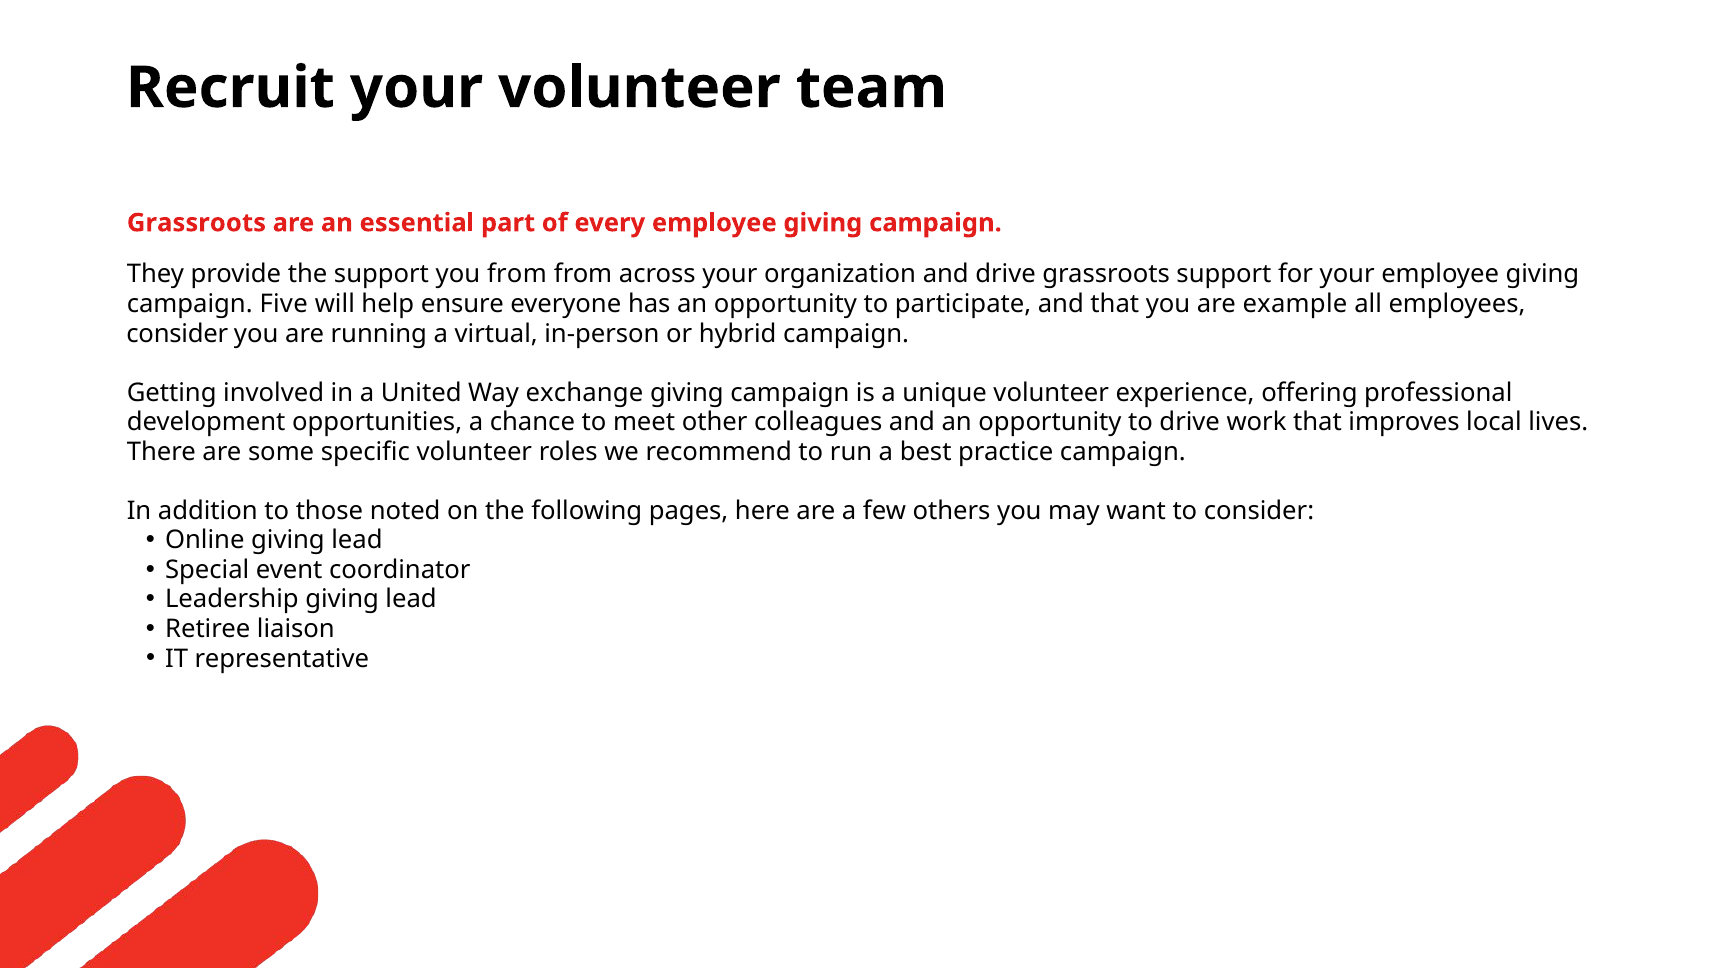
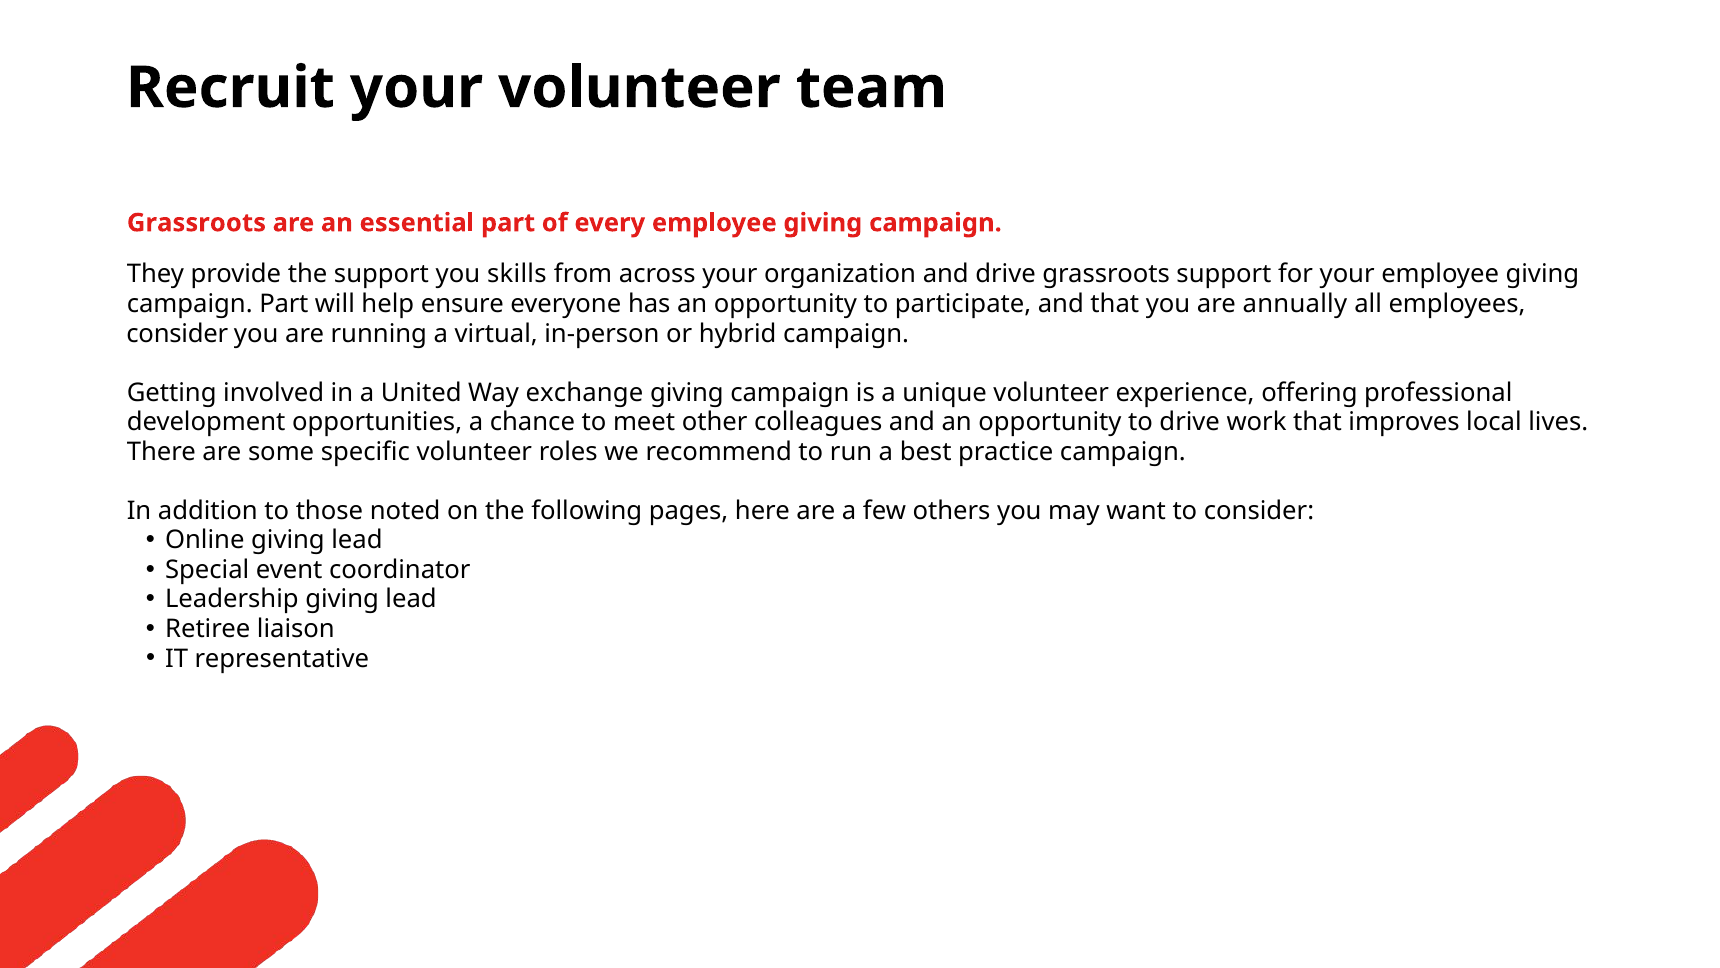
you from: from -> skills (517, 274)
campaign Five: Five -> Part (284, 304)
example: example -> annually (1295, 304)
